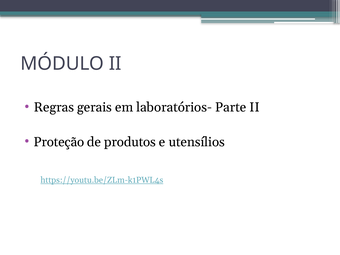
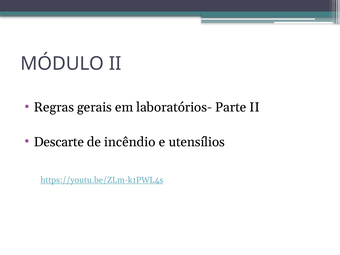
Proteção: Proteção -> Descarte (59, 142)
produtos: produtos -> incêndio (130, 142)
